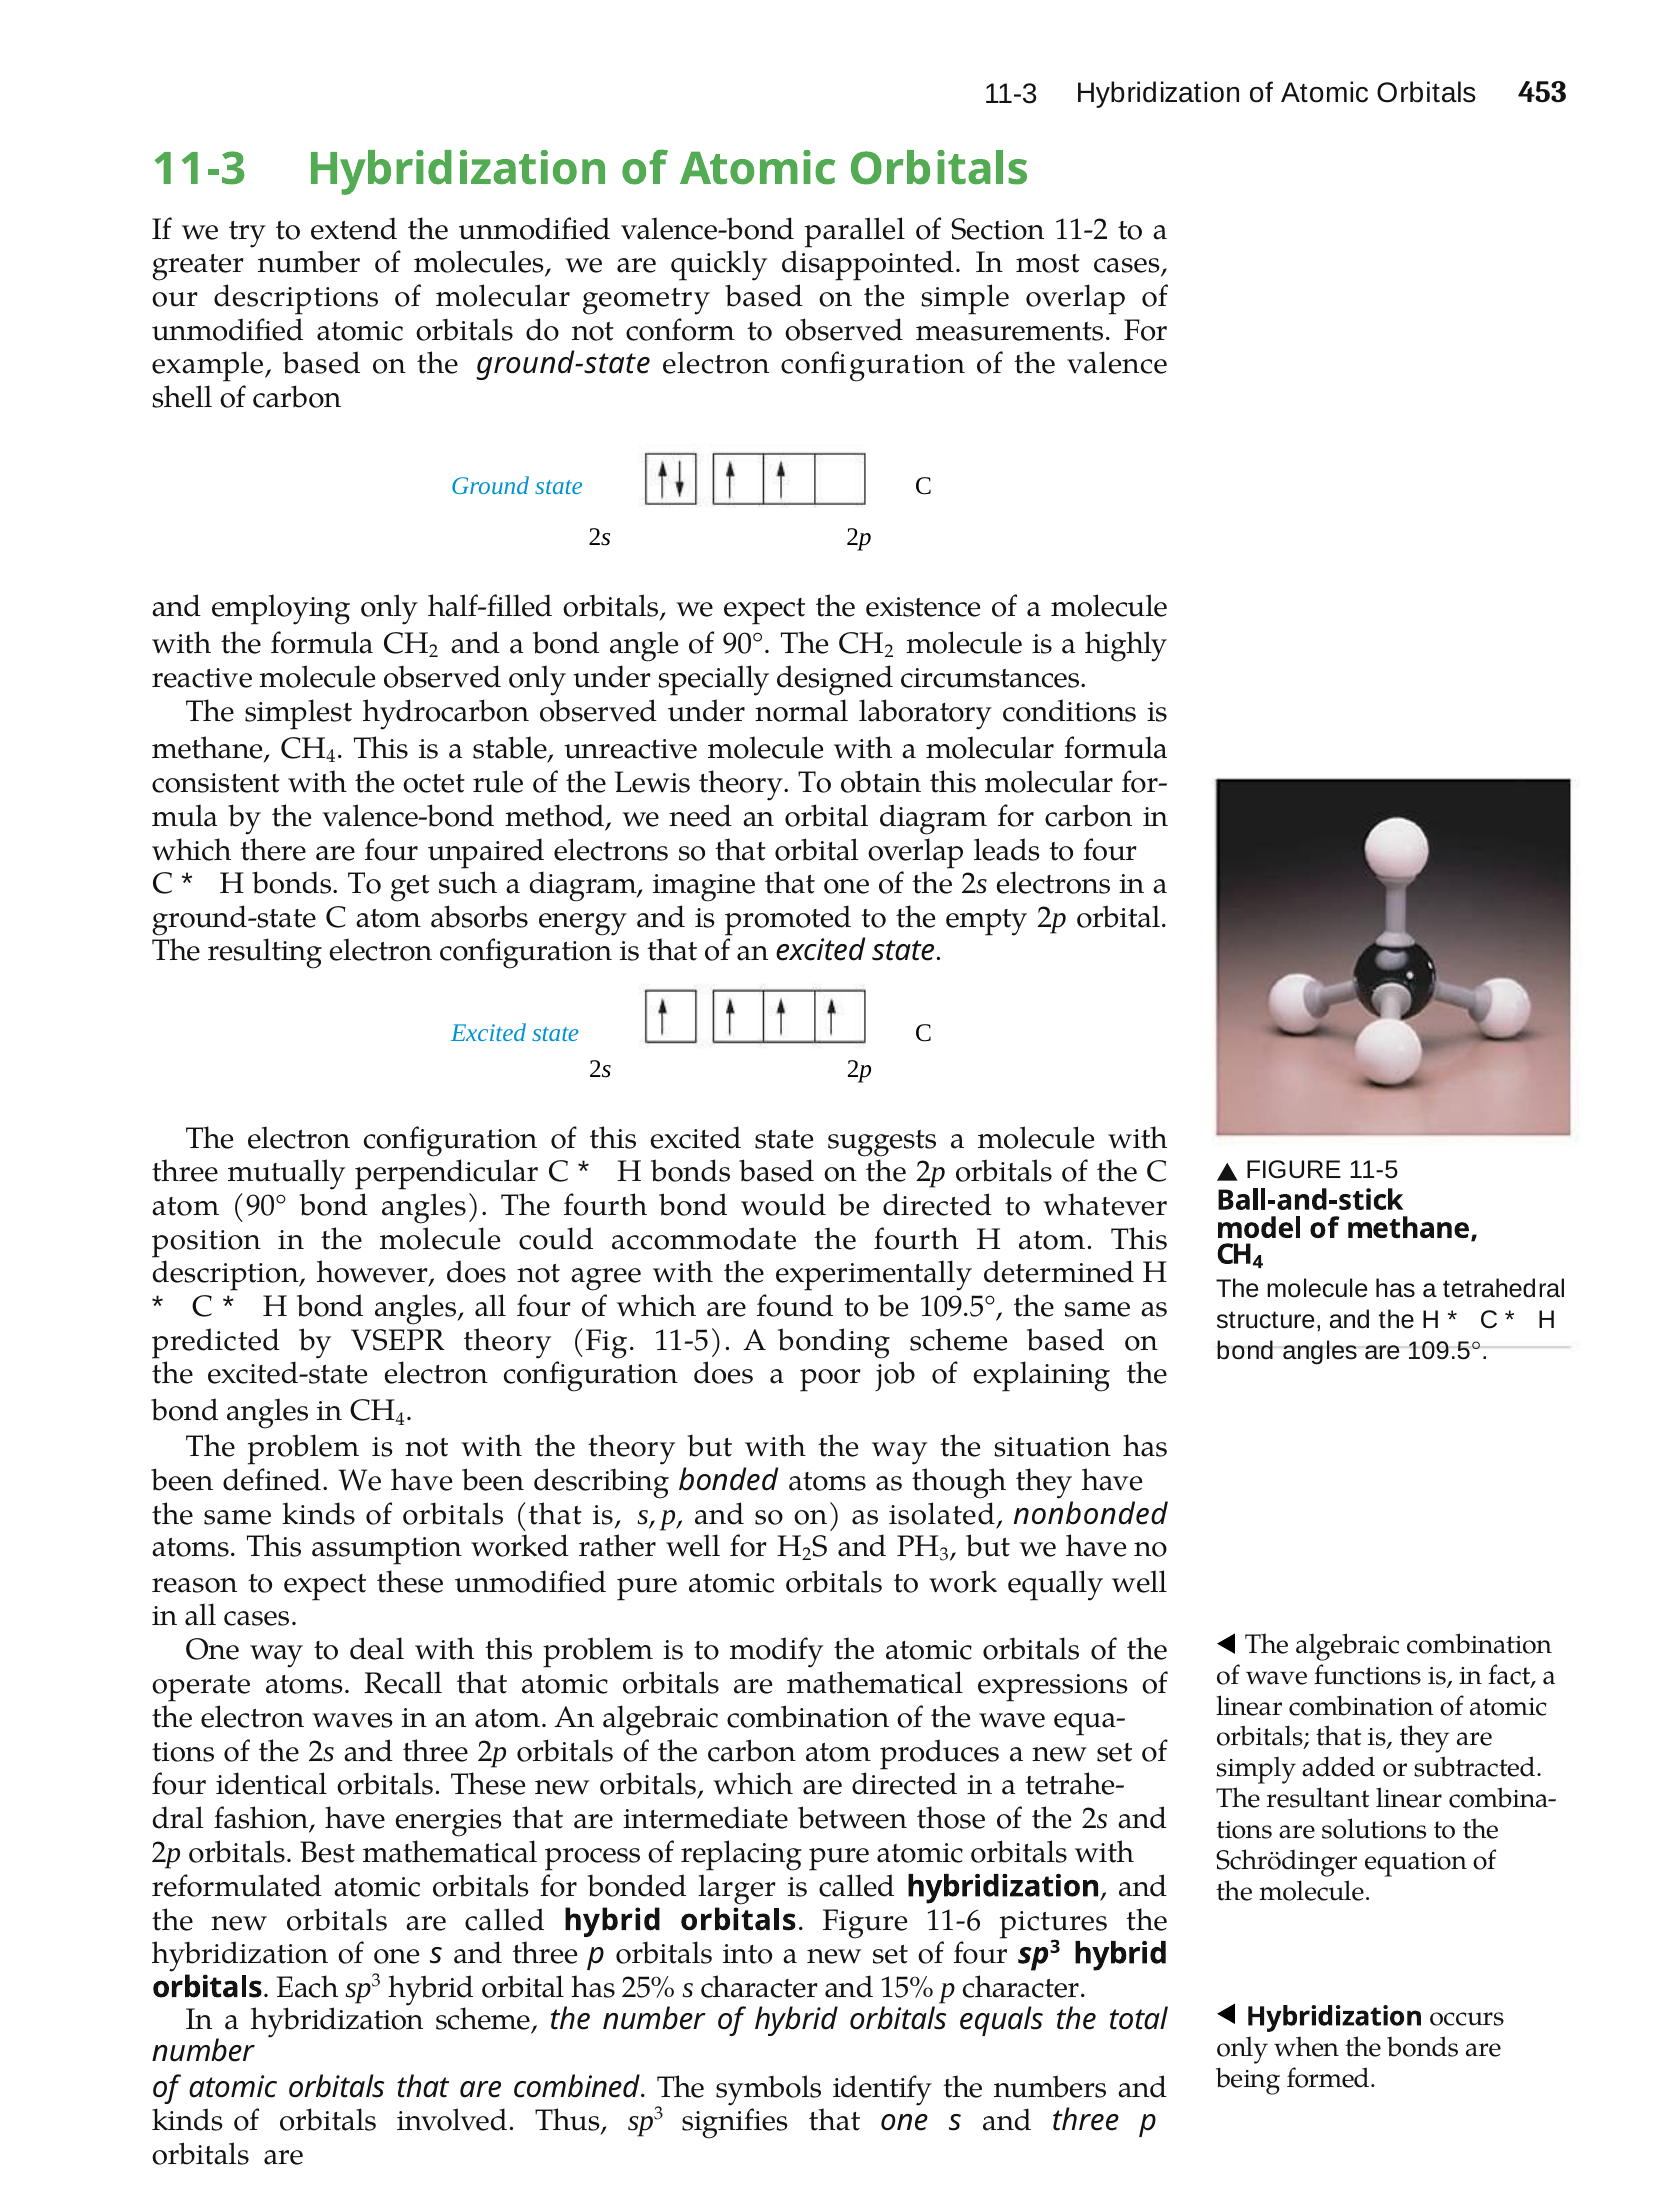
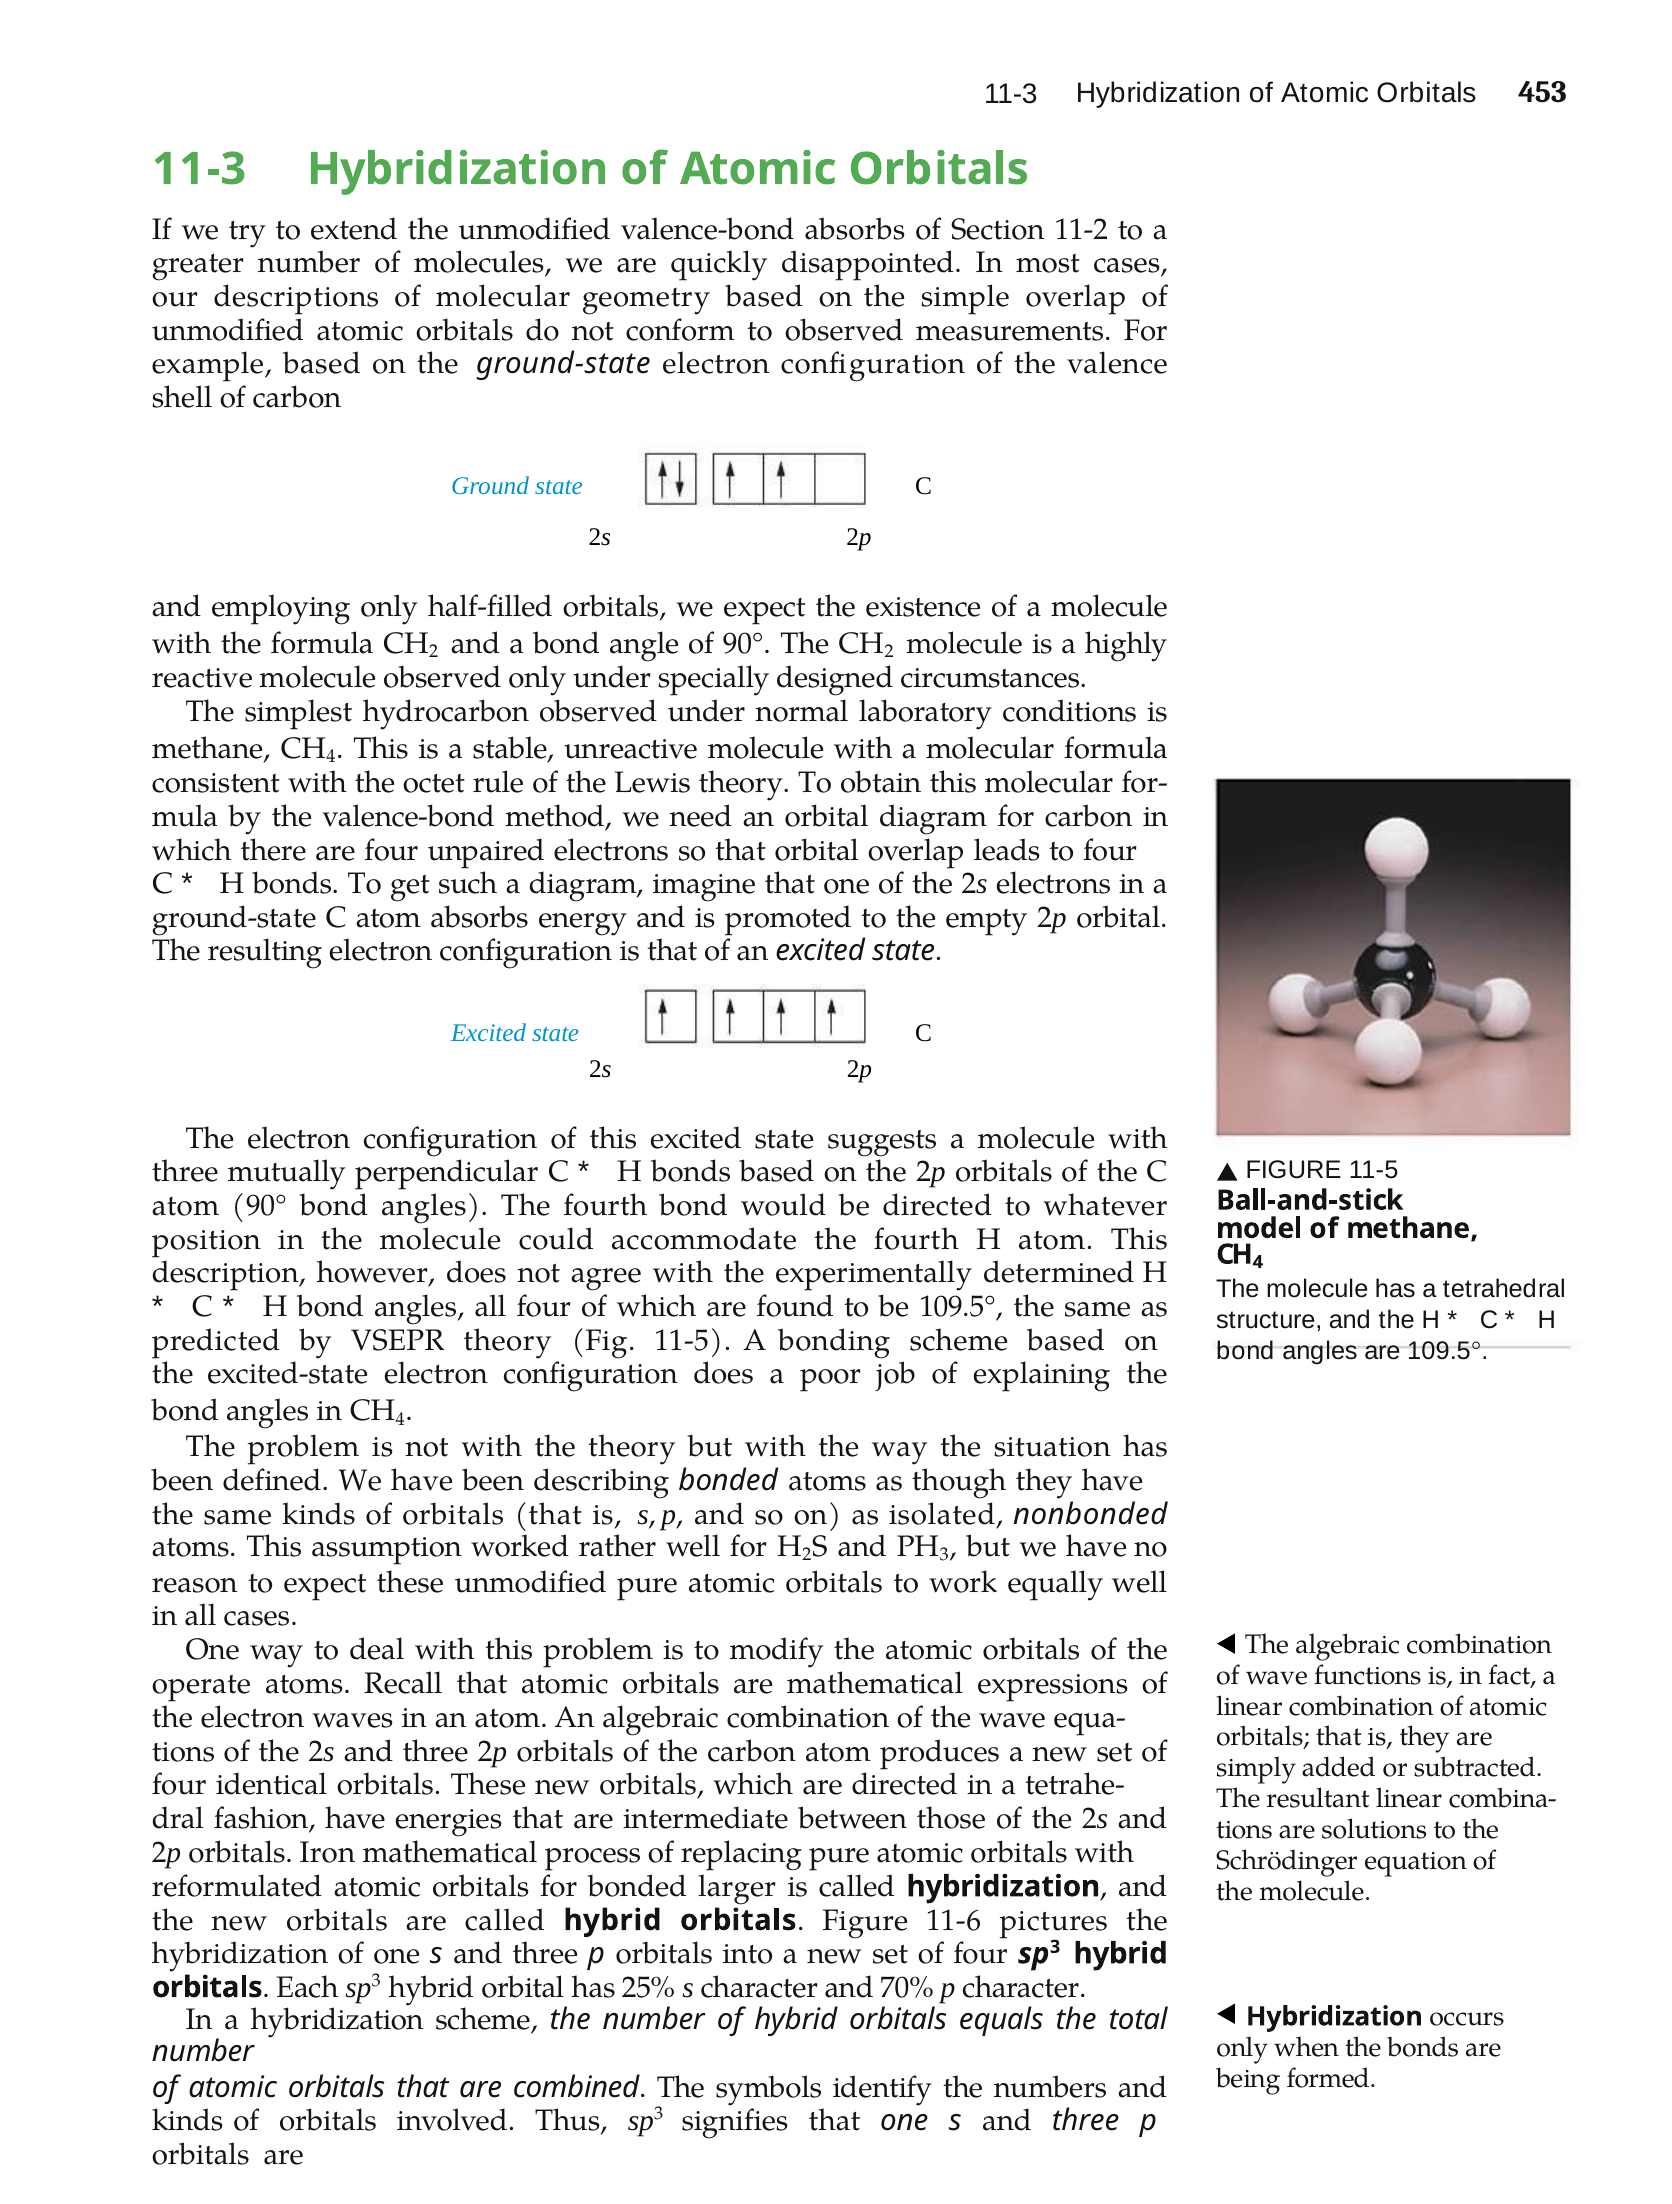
valence-bond parallel: parallel -> absorbs (855, 230)
Best: Best -> Iron (327, 1853)
15%: 15% -> 70% (907, 1987)
